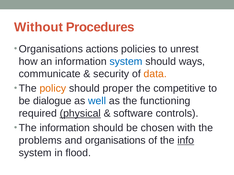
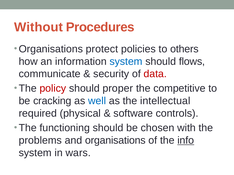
actions: actions -> protect (102, 49)
unrest: unrest -> others (184, 49)
ways: ways -> flows (192, 62)
data colour: orange -> red (155, 74)
policy colour: orange -> red (53, 89)
dialogue: dialogue -> cracking (52, 101)
functioning: functioning -> intellectual (165, 101)
physical underline: present -> none (80, 114)
The information: information -> functioning (65, 128)
flood: flood -> wars (78, 153)
